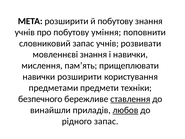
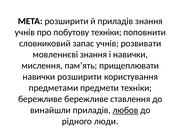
й побутову: побутову -> приладів (115, 21)
побутову уміння: уміння -> техніки (106, 32)
безпечного: безпечного -> бережливе (40, 99)
ставлення underline: present -> none (130, 99)
рідного запас: запас -> люди (106, 121)
